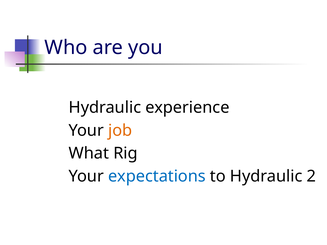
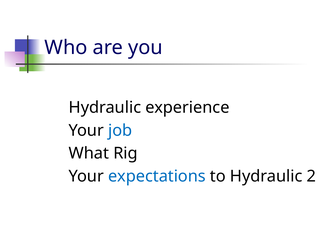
job colour: orange -> blue (120, 131)
